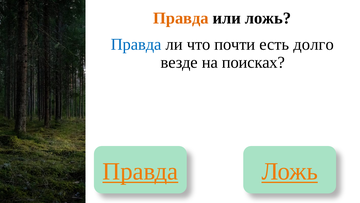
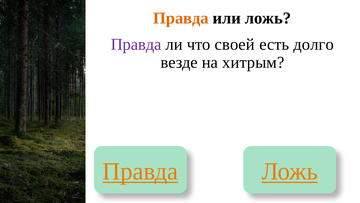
Правда colour: blue -> purple (136, 44)
почти: почти -> своей (235, 44)
поисках: поисках -> хитрым (253, 62)
